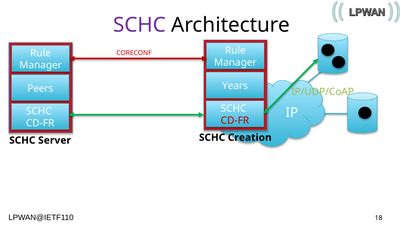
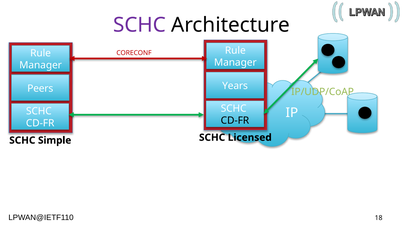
CD-FR colour: red -> black (235, 121)
Creation: Creation -> Licensed (250, 138)
Server: Server -> Simple (55, 141)
